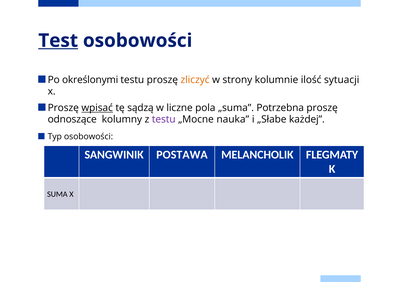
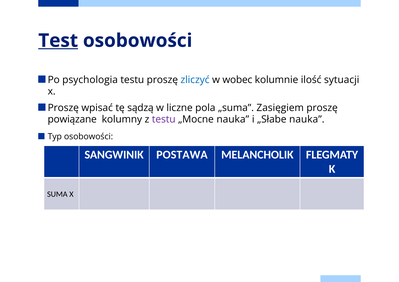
określonymi: określonymi -> psychologia (90, 80)
zliczyć colour: orange -> blue (195, 80)
strony: strony -> wobec (237, 80)
wpisać underline: present -> none (97, 108)
Potrzebna: Potrzebna -> Zasięgiem (280, 108)
odnoszące: odnoszące -> powiązane (72, 119)
„Słabe każdej: każdej -> nauka (307, 119)
